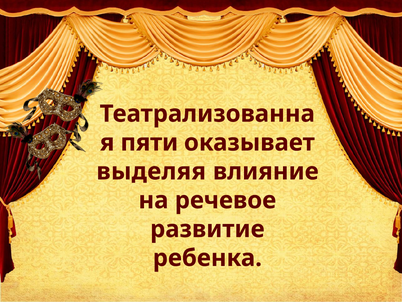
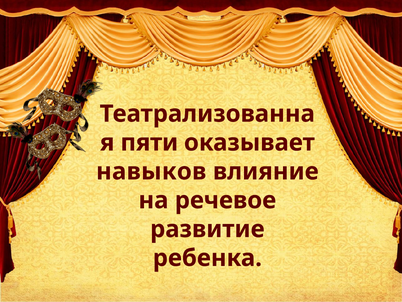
выделяя: выделяя -> навыков (151, 171)
